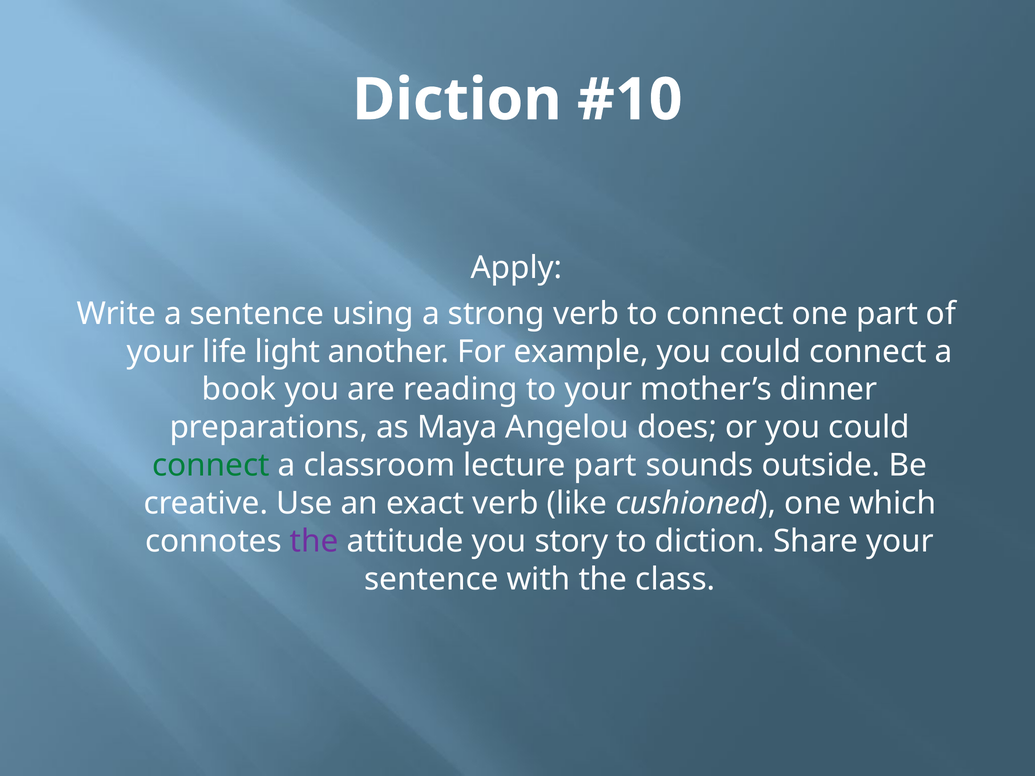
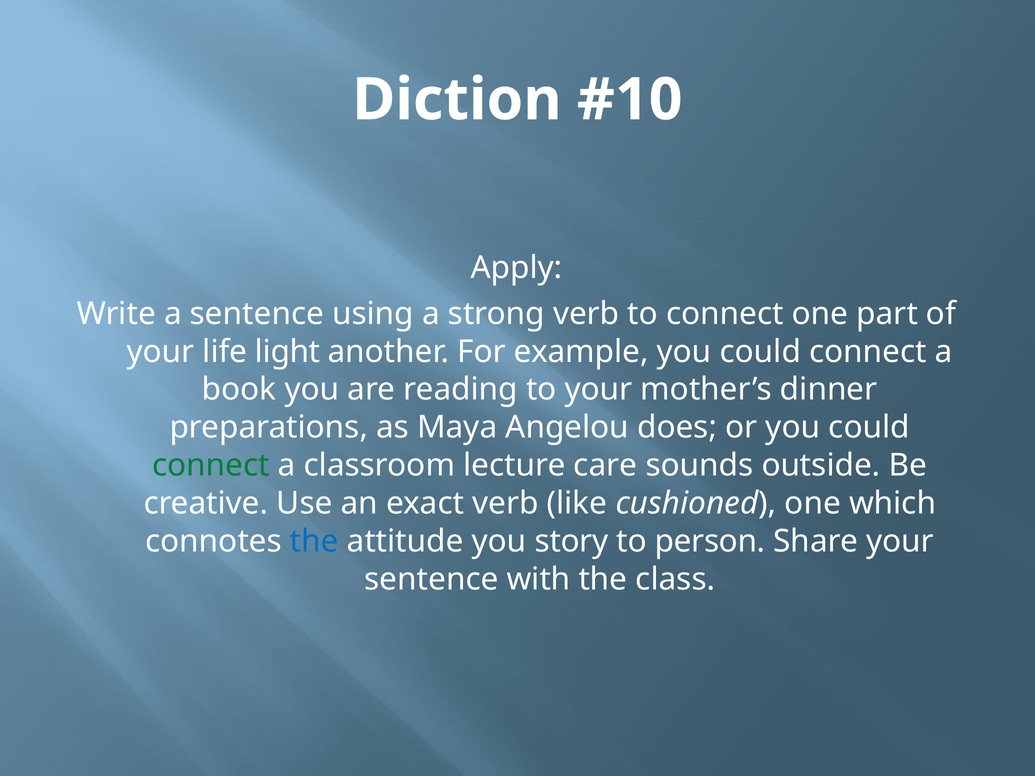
lecture part: part -> care (605, 466)
the colour: purple -> blue (314, 541)
to diction: diction -> person (710, 541)
